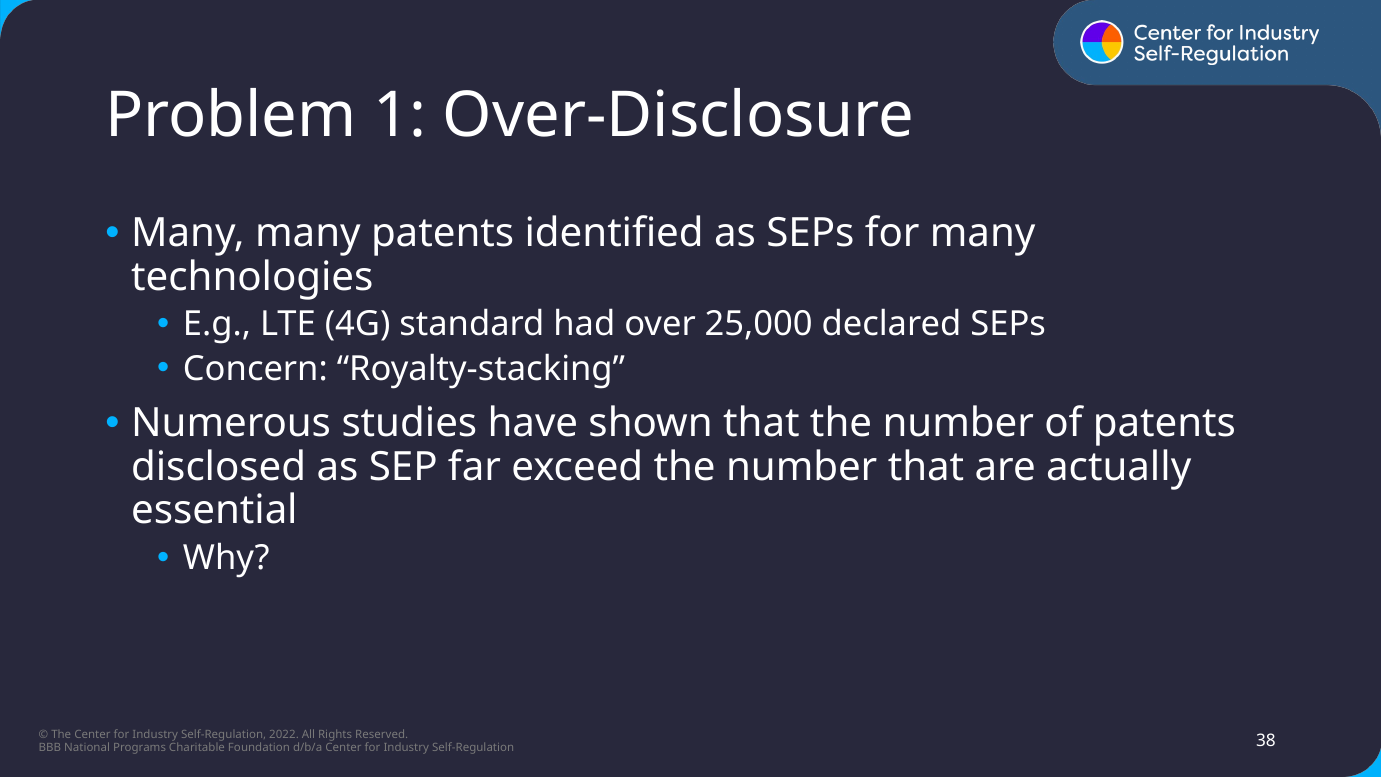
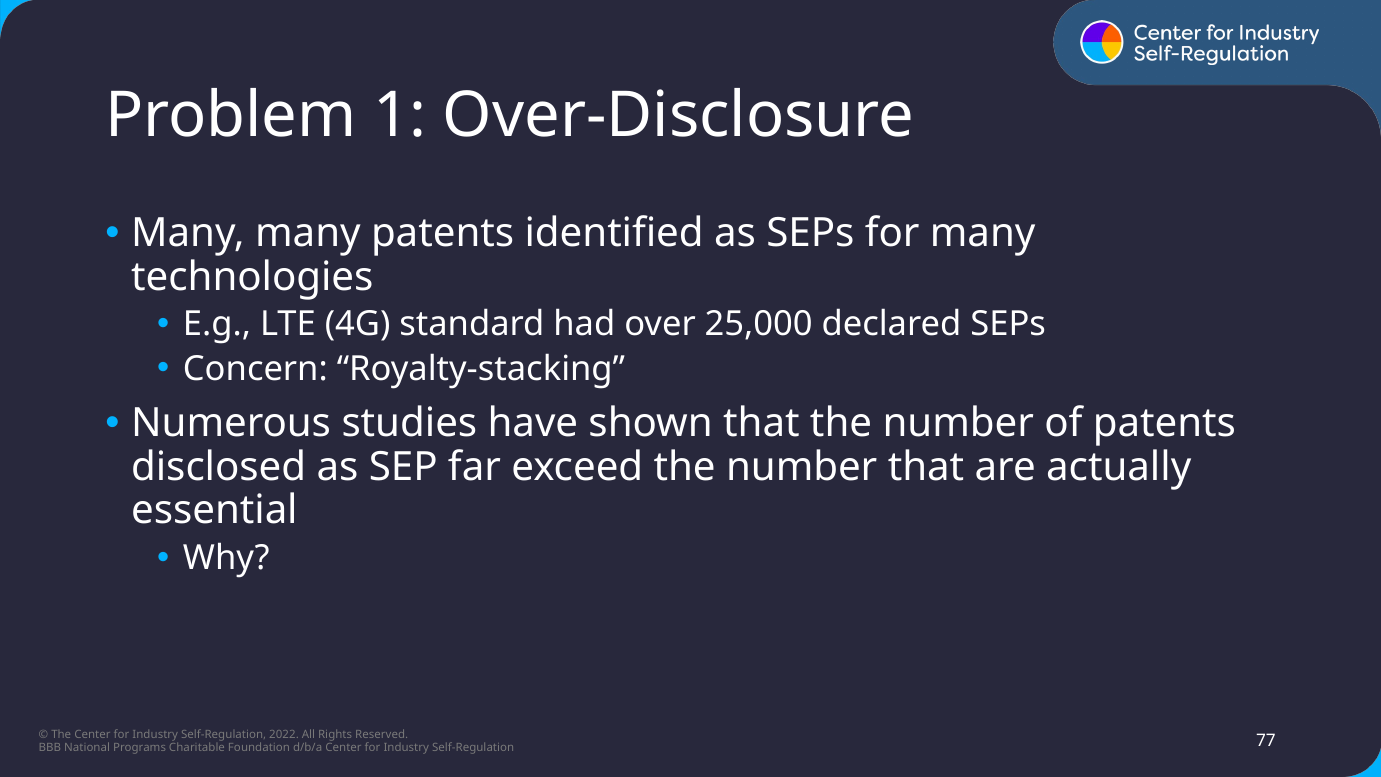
38: 38 -> 77 (1266, 740)
